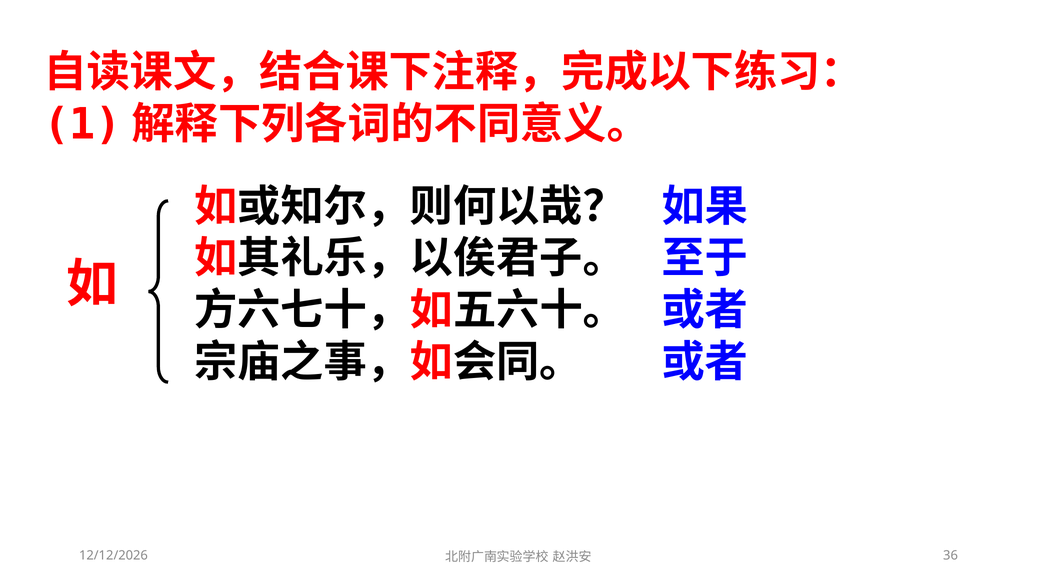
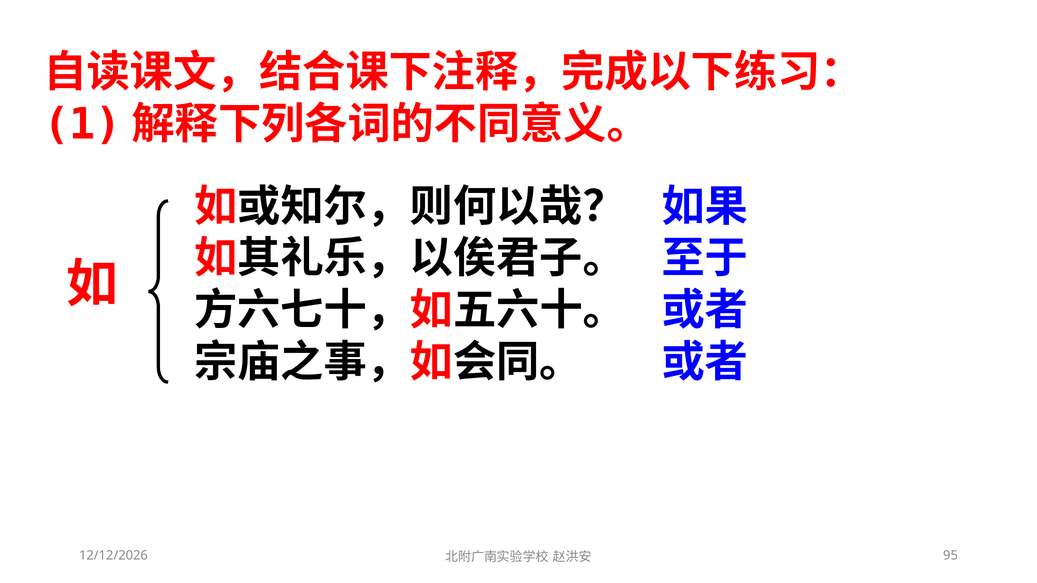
36: 36 -> 95 (951, 556)
